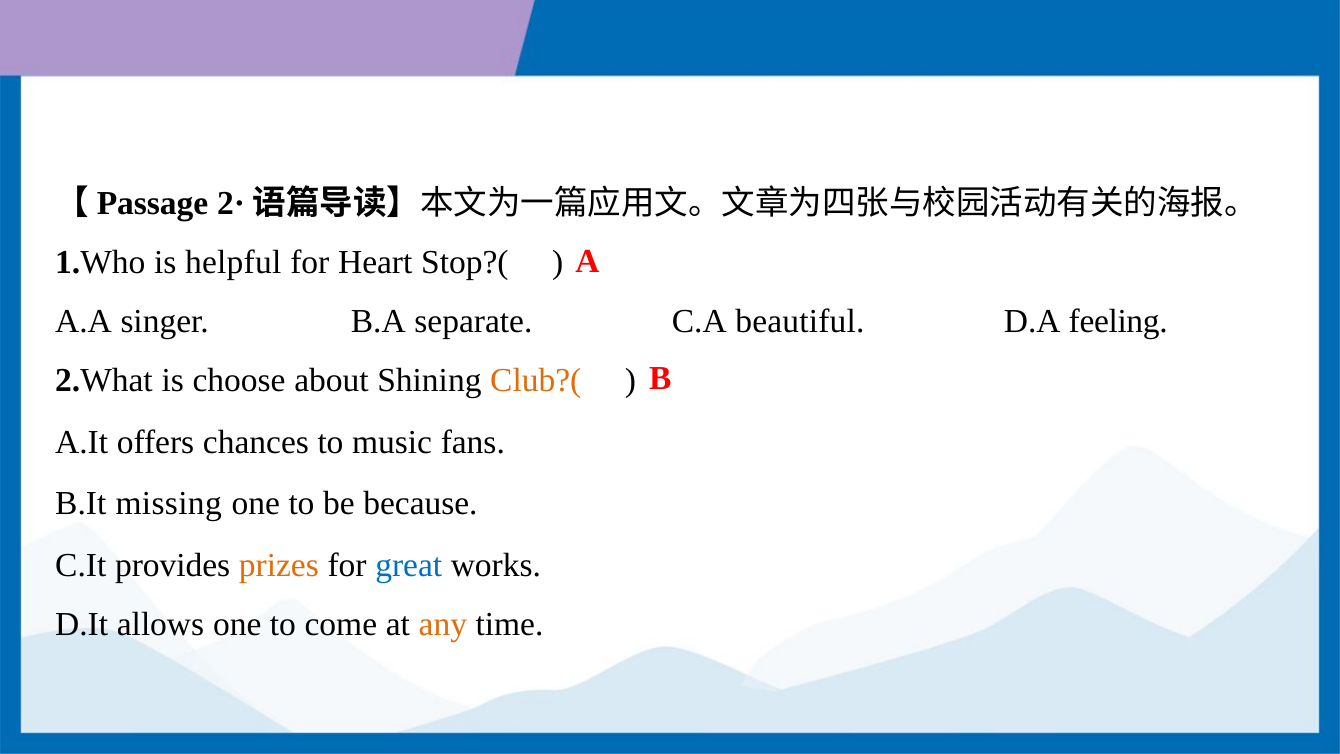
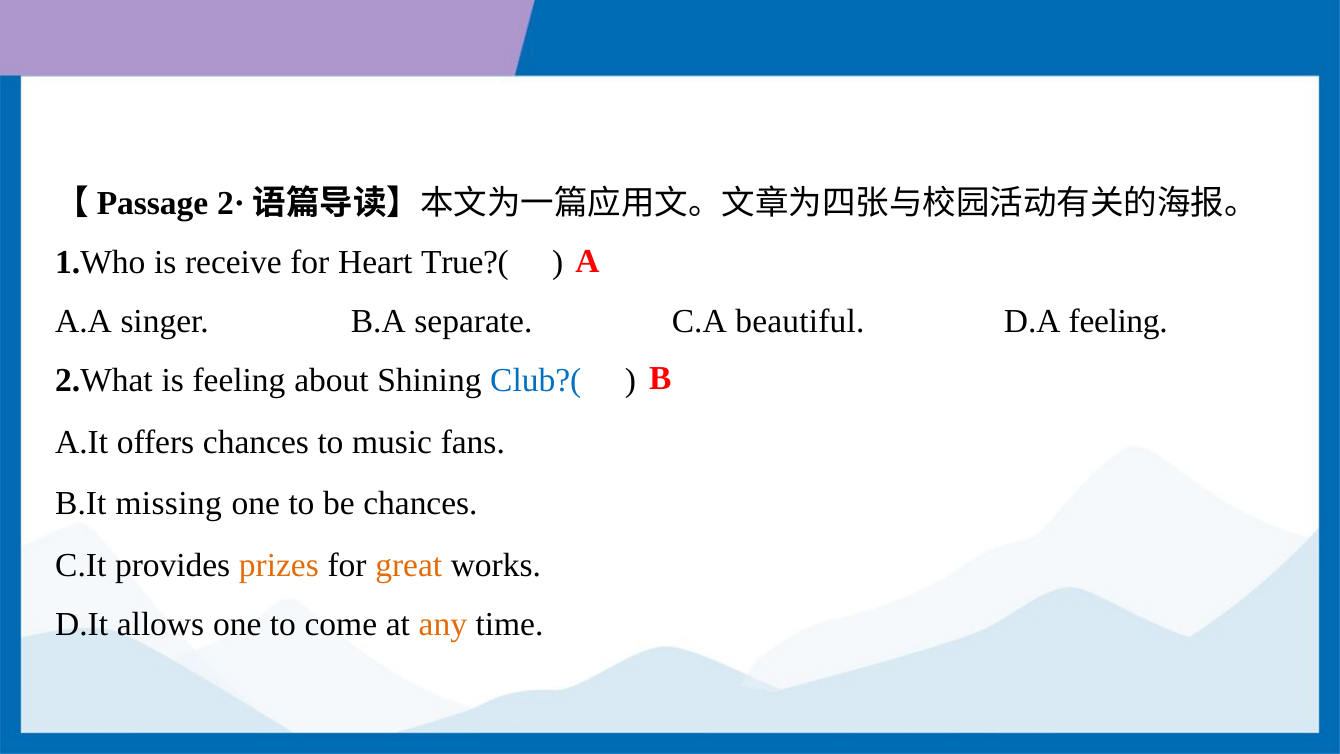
helpful: helpful -> receive (233, 263)
Stop?(: Stop?( -> True?( (465, 263)
is choose: choose -> feeling (239, 380)
Club?( colour: orange -> blue (536, 380)
be because: because -> chances (420, 504)
great colour: blue -> orange (409, 565)
